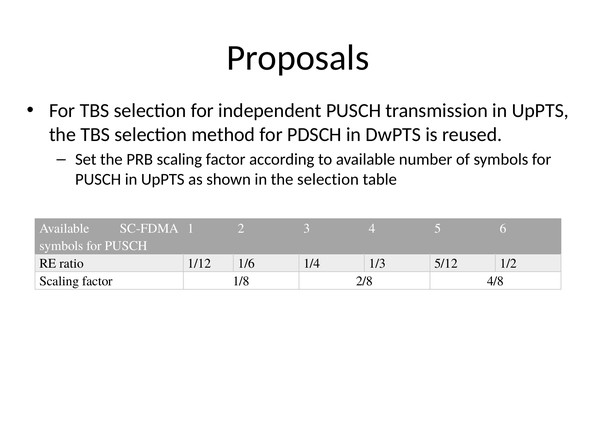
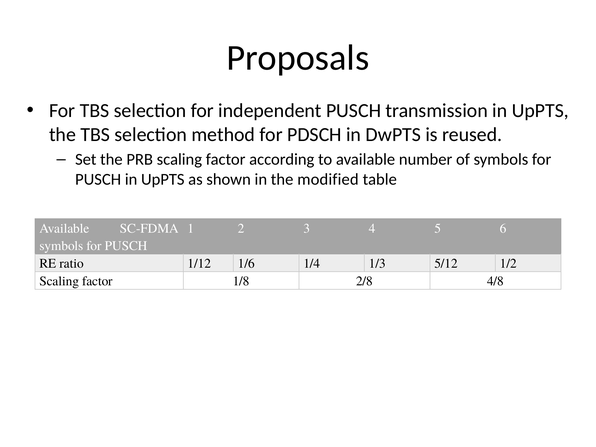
the selection: selection -> modified (328, 179)
